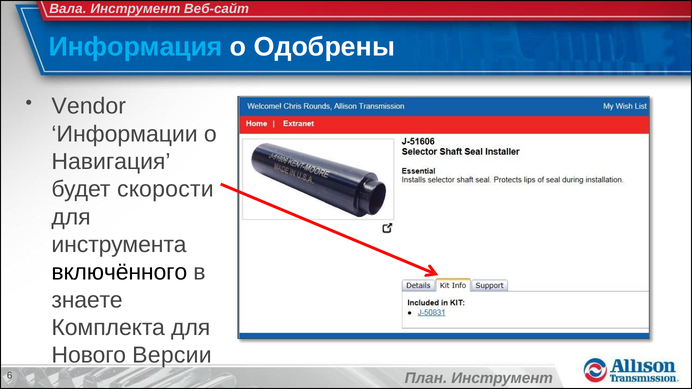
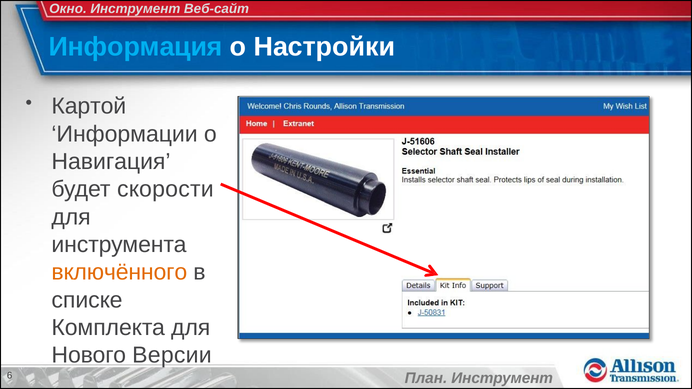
Вала: Вала -> Окно (68, 9)
Одобрены: Одобрены -> Настройки (324, 47)
Vendor: Vendor -> Картой (89, 106)
включённого colour: black -> orange (119, 272)
знаете: знаете -> списке (87, 300)
